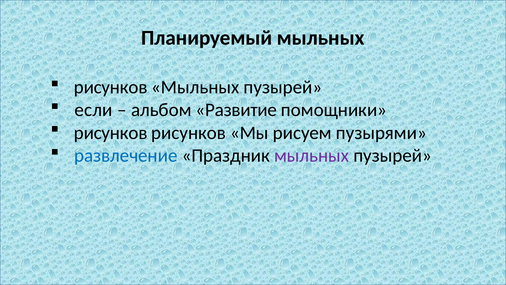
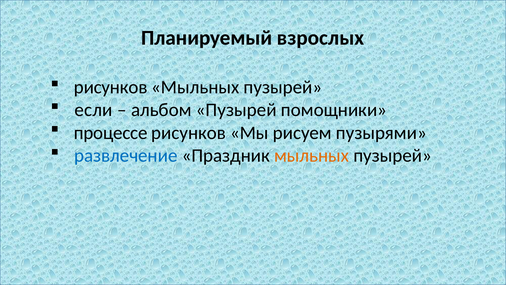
Планируемый мыльных: мыльных -> взрослых (321, 38)
альбом Развитие: Развитие -> Пузырей (236, 110)
рисунков: рисунков -> процессе (111, 133)
мыльных colour: purple -> orange (312, 155)
